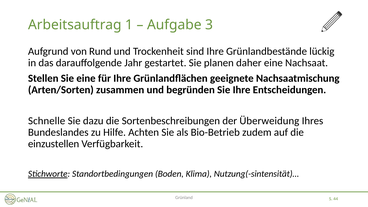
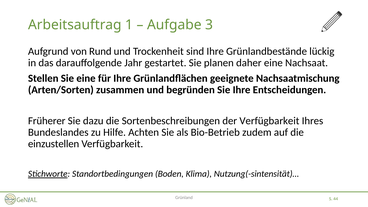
Schnelle: Schnelle -> Früherer (47, 121)
der Überweidung: Überweidung -> Verfügbarkeit (269, 121)
